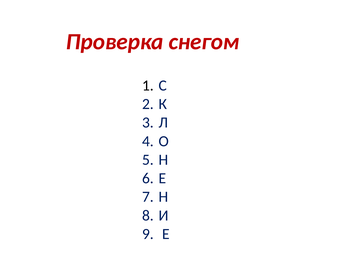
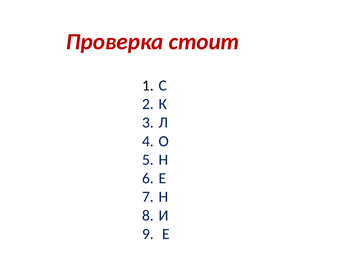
снегом: снегом -> стоит (204, 42)
